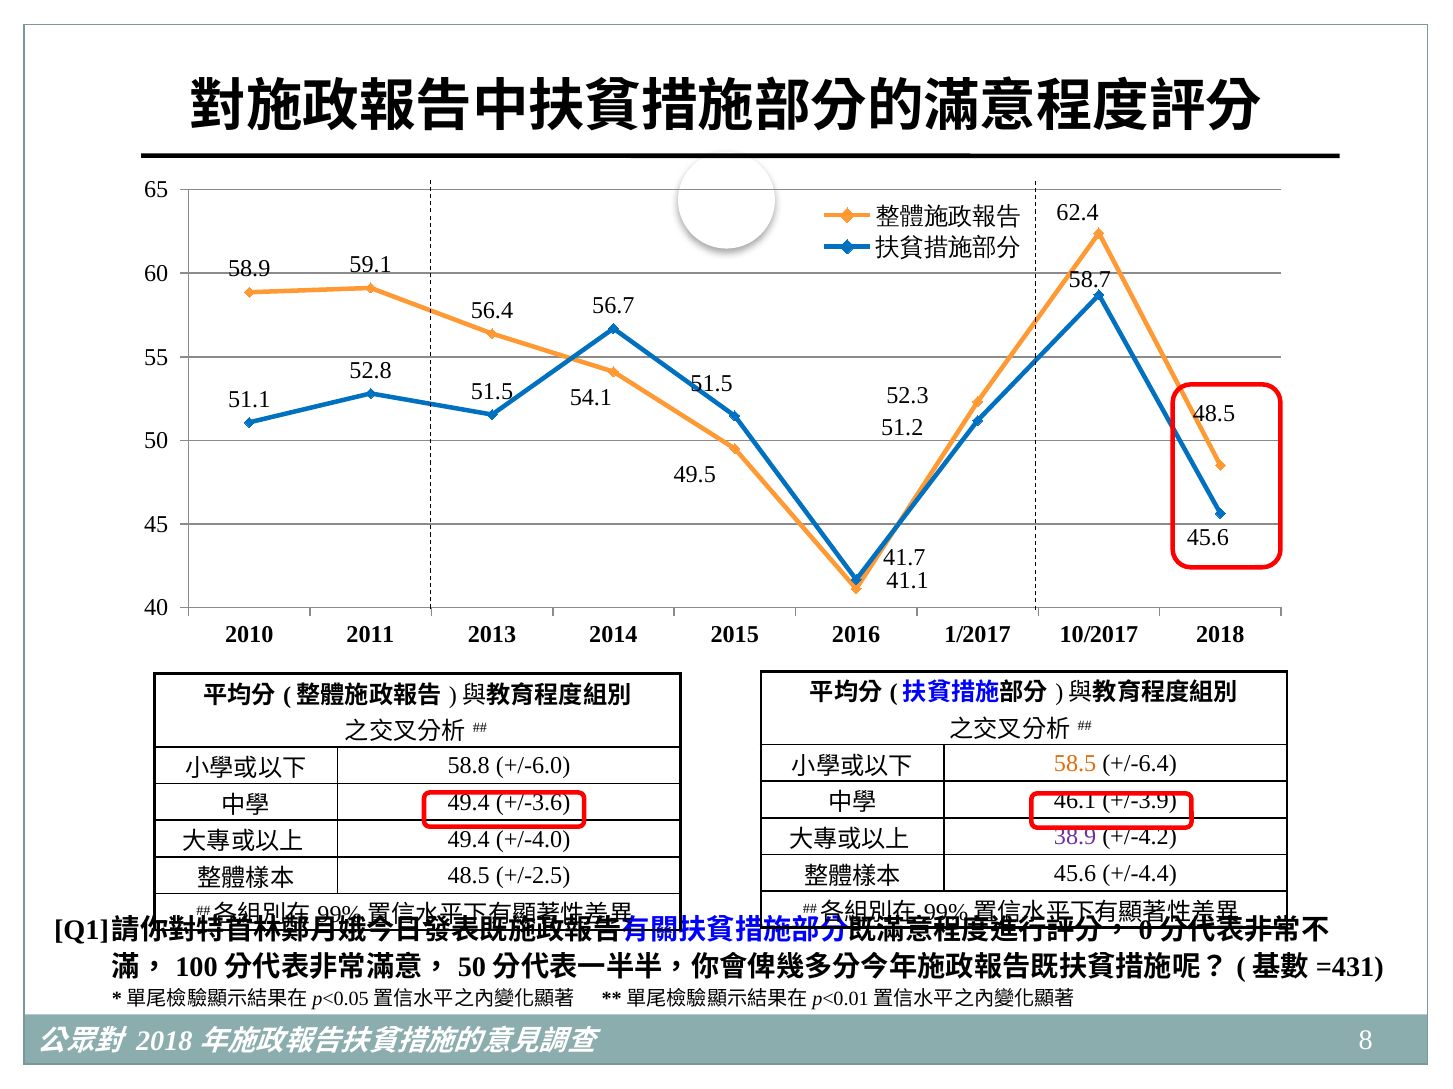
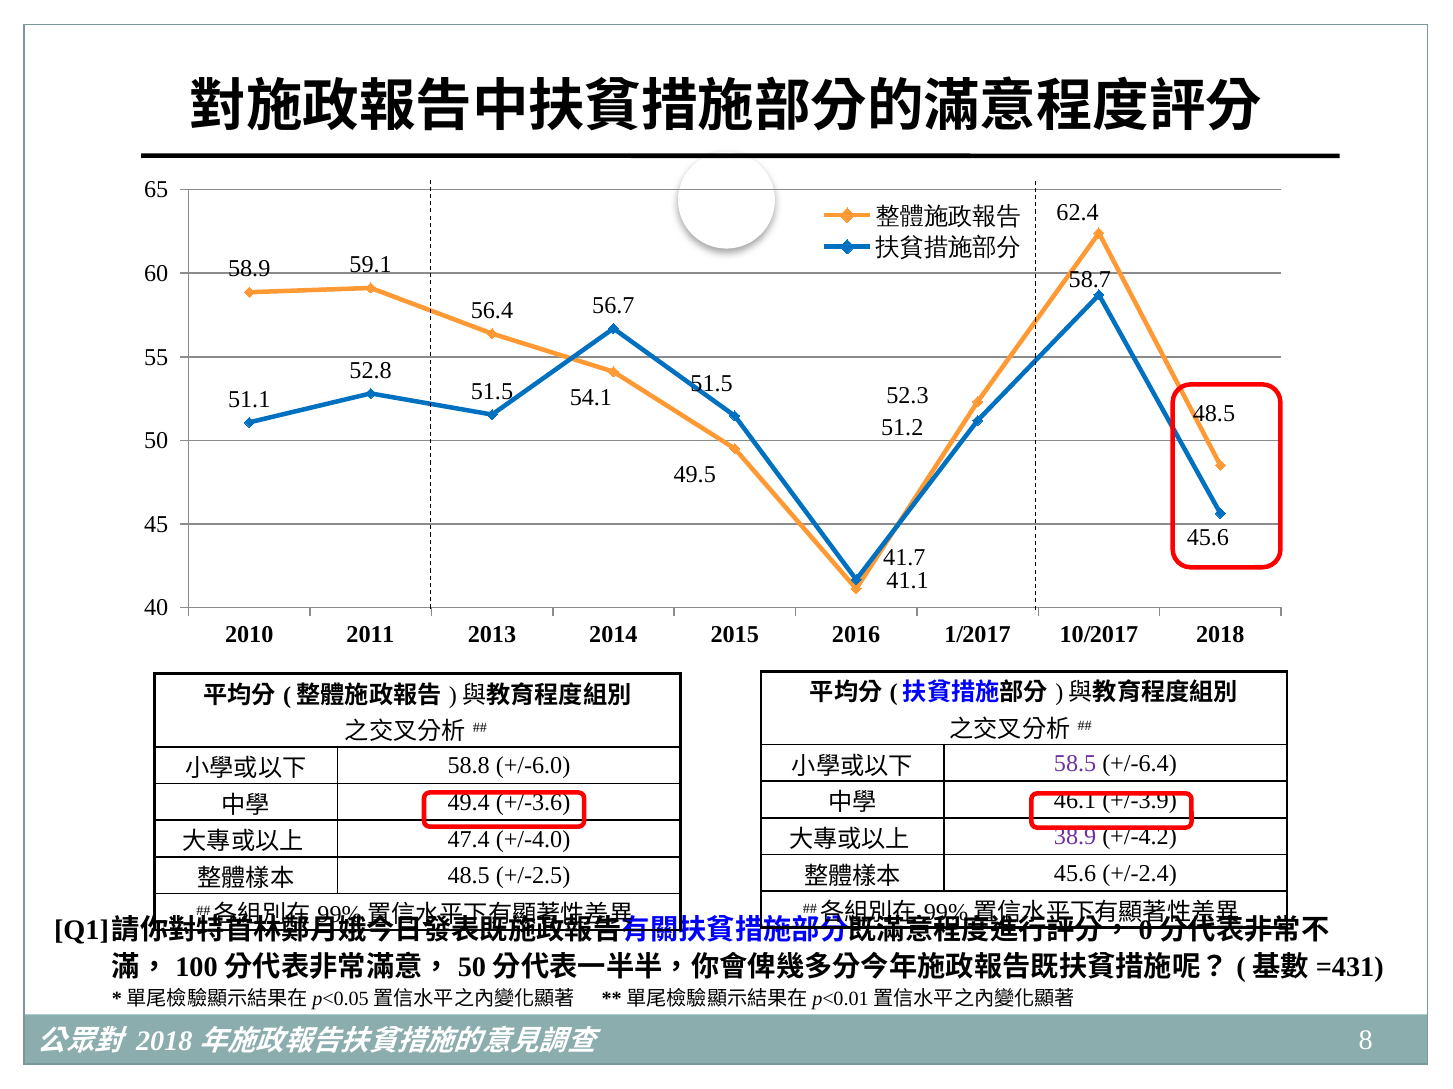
58.5 colour: orange -> purple (1075, 764)
49.4: 49.4 -> 47.4 (469, 840)
+/-4.4: +/-4.4 -> +/-2.4 (1140, 874)
